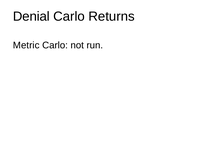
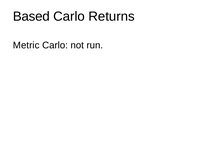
Denial: Denial -> Based (31, 16)
